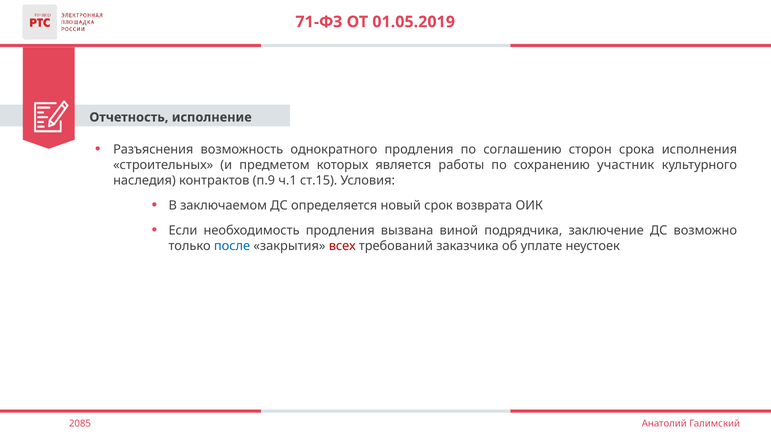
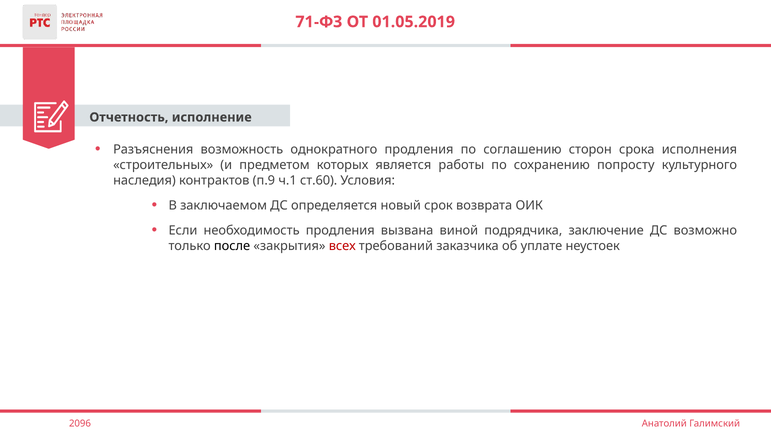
участник: участник -> попросту (626, 165)
ст.15: ст.15 -> ст.60 (319, 180)
после colour: blue -> black (232, 246)
2085: 2085 -> 2096 (80, 423)
